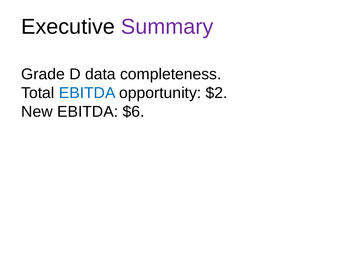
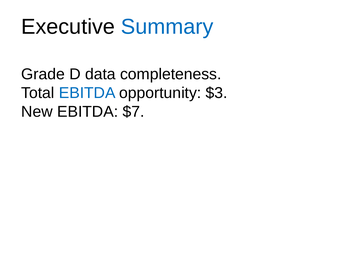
Summary colour: purple -> blue (167, 27)
$2: $2 -> $3 (217, 93)
$6: $6 -> $7 (134, 112)
